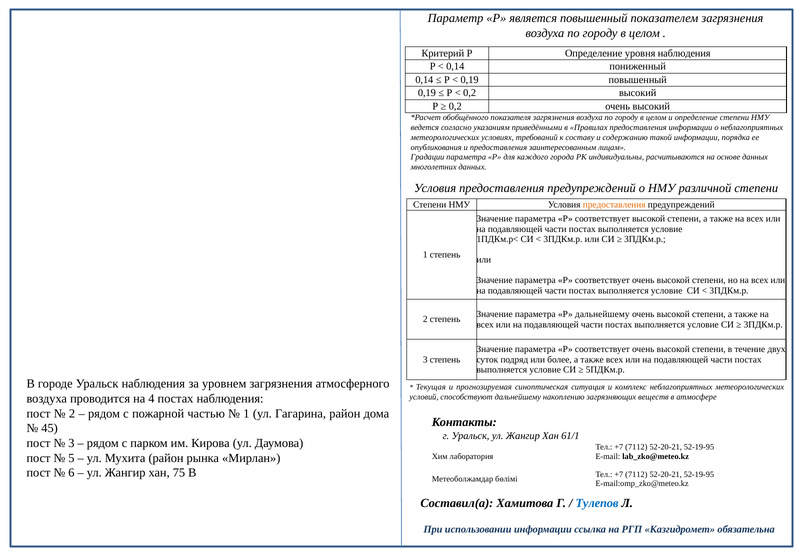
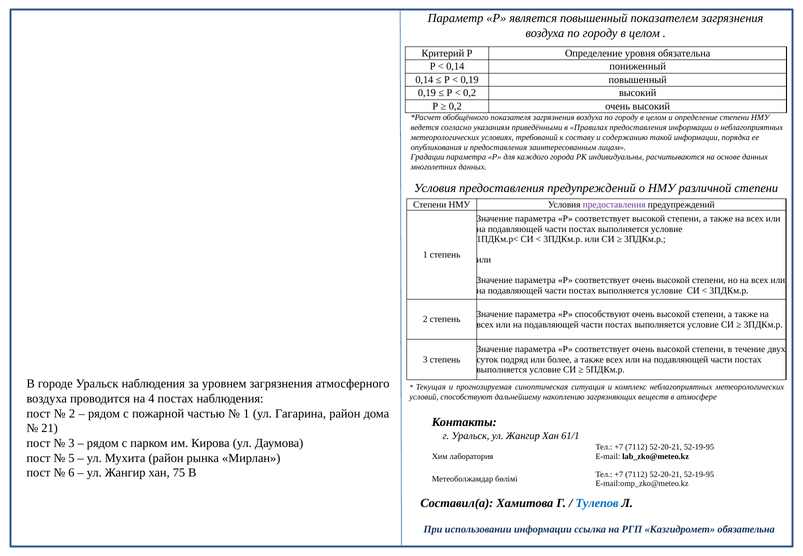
уровня наблюдения: наблюдения -> обязательна (684, 53)
предоставления colour: orange -> purple (614, 204)
Р дальнейшему: дальнейшему -> способствуют (602, 314)
45: 45 -> 21 (50, 428)
